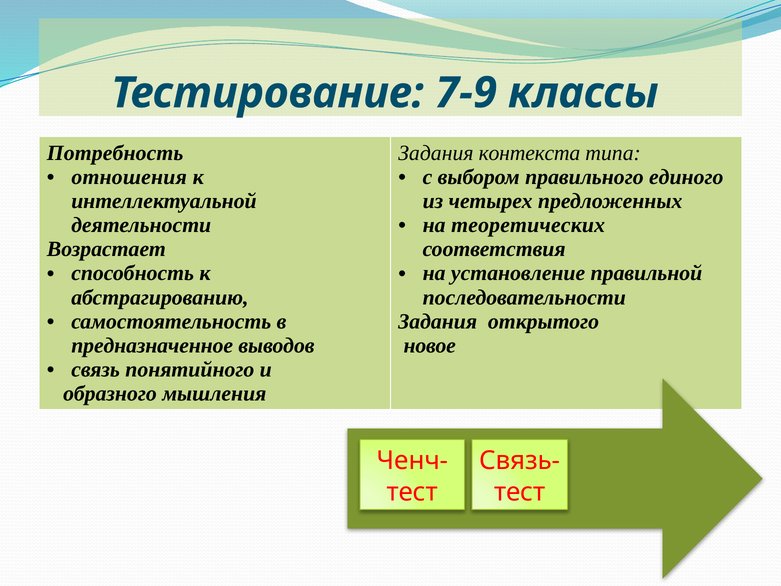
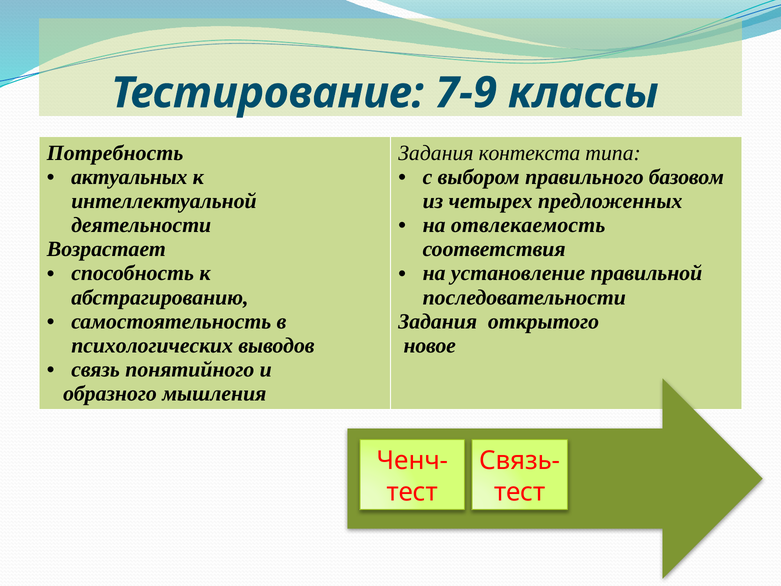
отношения: отношения -> актуальных (129, 177)
единого: единого -> базовом (686, 177)
теоретических: теоретических -> отвлекаемость (528, 225)
предназначенное: предназначенное -> психологических (152, 345)
